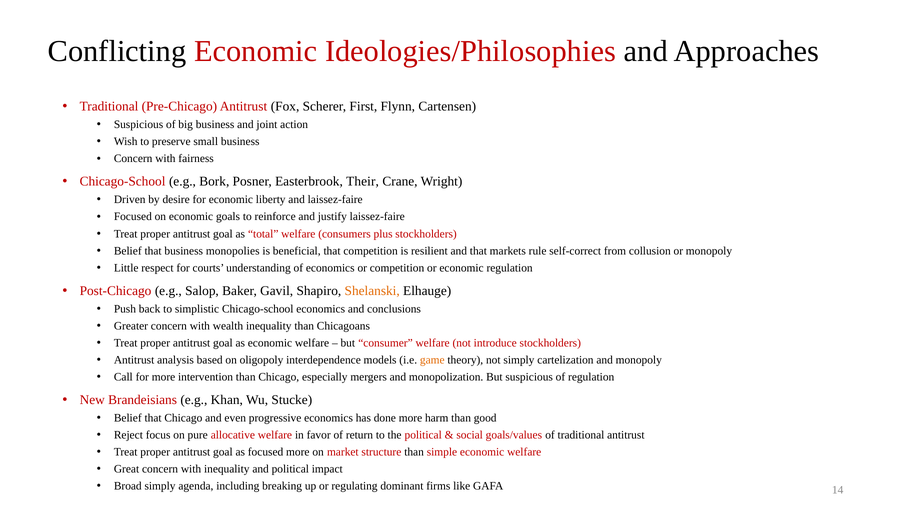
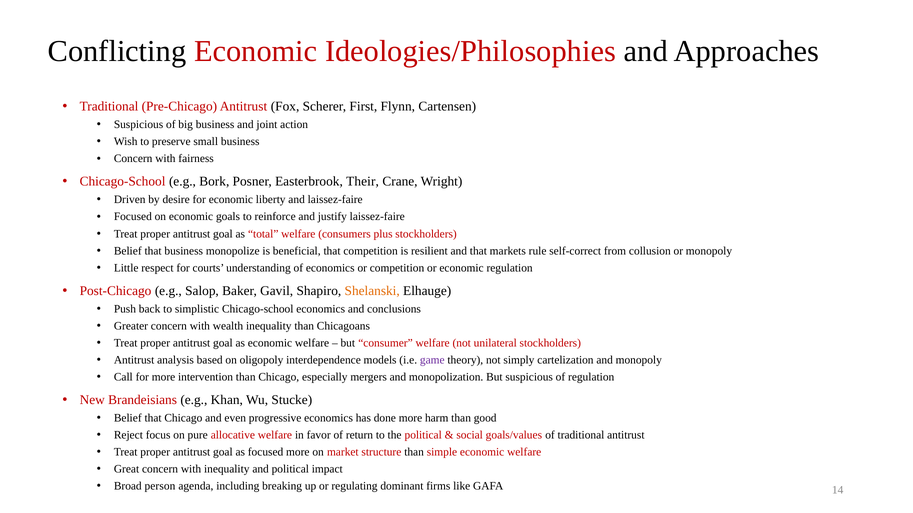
monopolies: monopolies -> monopolize (233, 251)
introduce: introduce -> unilateral (495, 343)
game colour: orange -> purple (432, 360)
Broad simply: simply -> person (160, 487)
